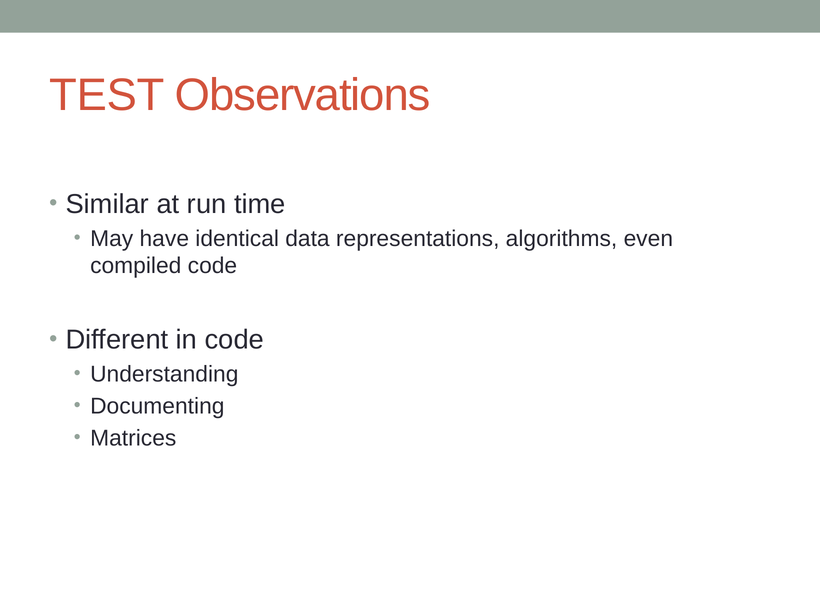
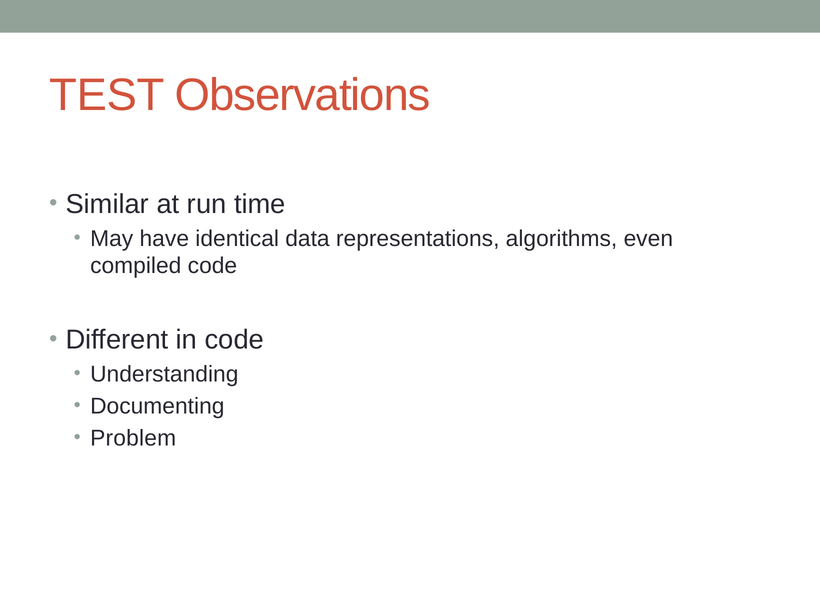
Matrices: Matrices -> Problem (133, 438)
